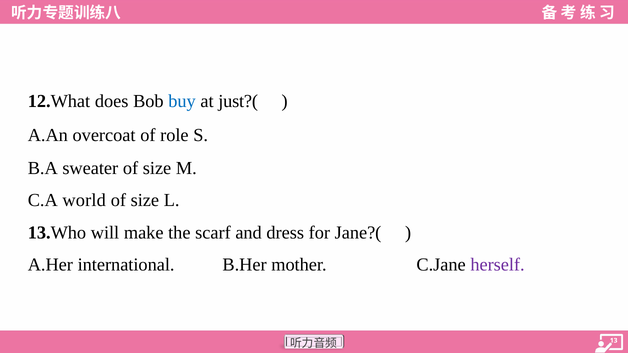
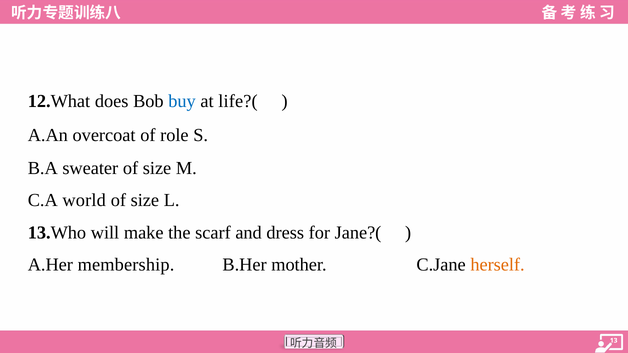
just?(: just?( -> life?( (238, 101)
international: international -> membership (126, 265)
herself colour: purple -> orange (498, 265)
